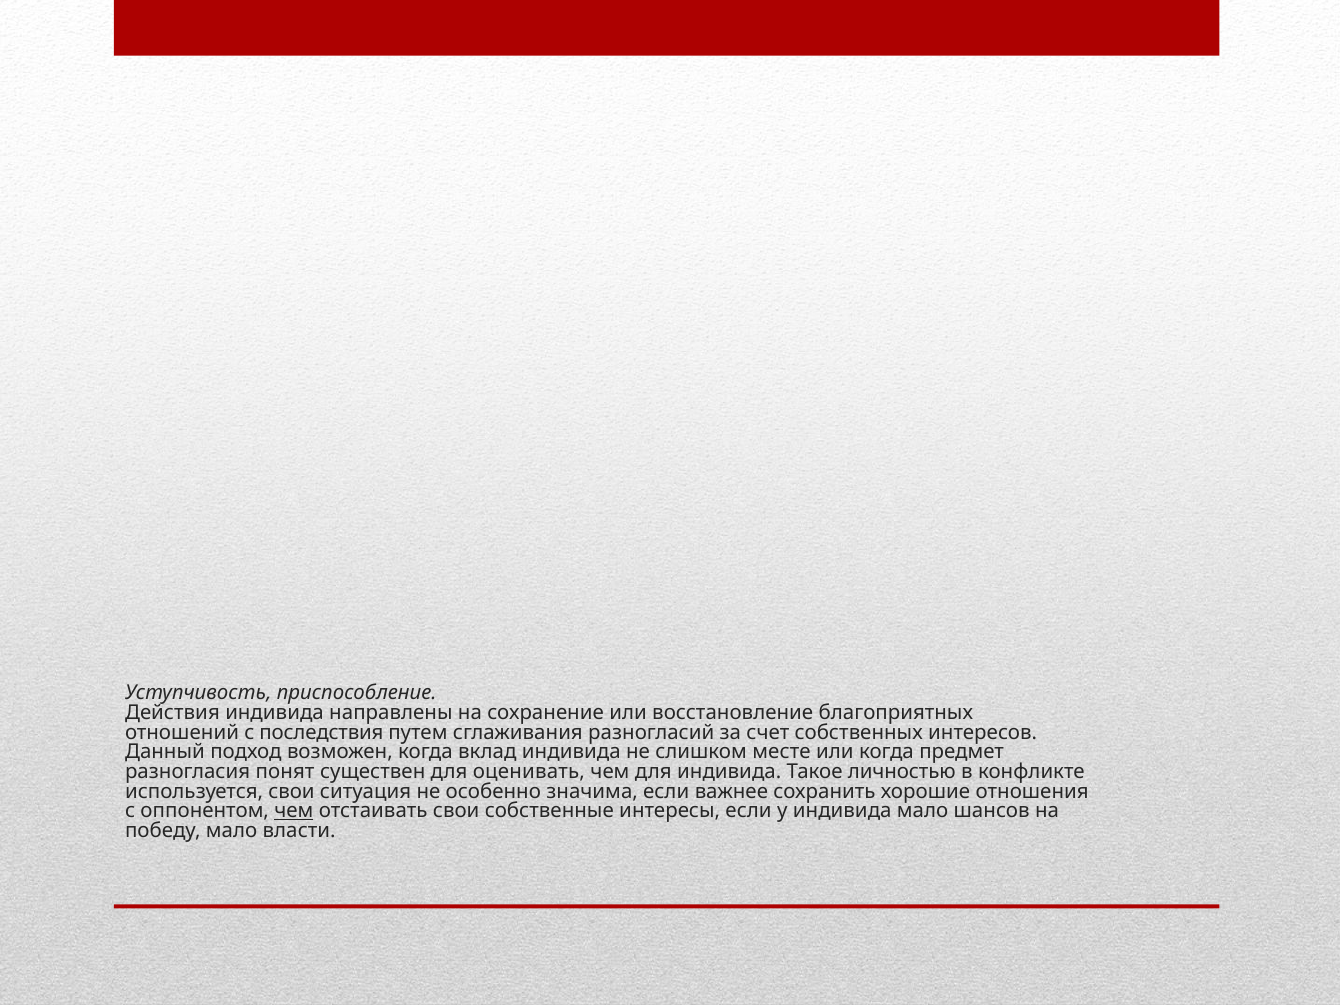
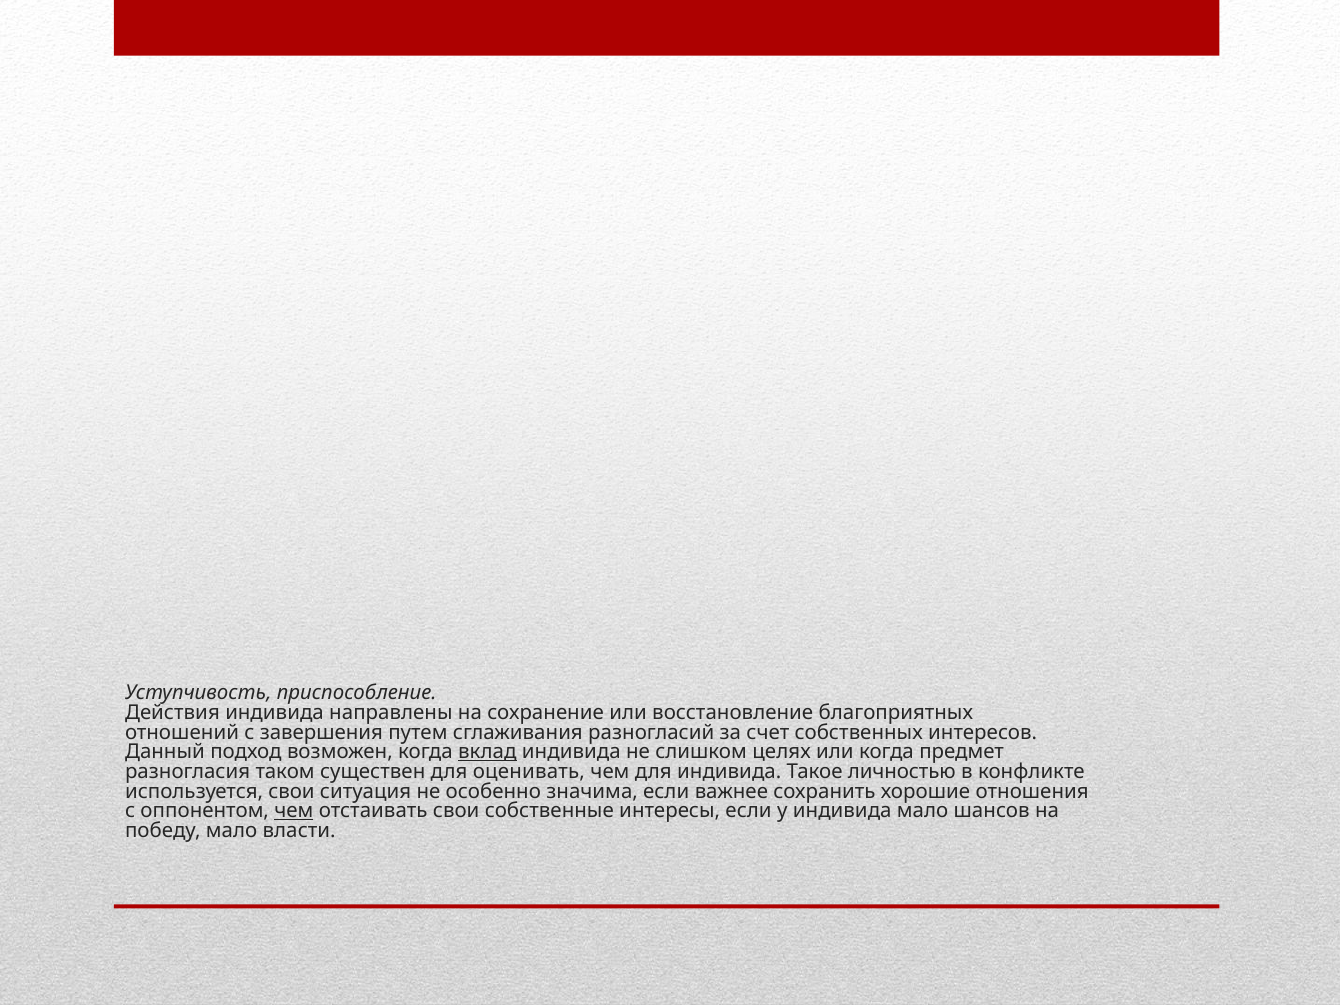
последствия: последствия -> завершения (321, 732)
вклад underline: none -> present (487, 752)
месте: месте -> целях (782, 752)
понят: понят -> таком (285, 772)
